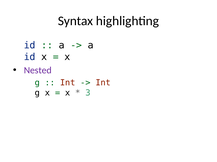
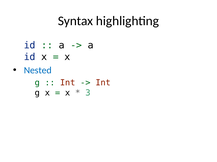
Nested colour: purple -> blue (38, 71)
